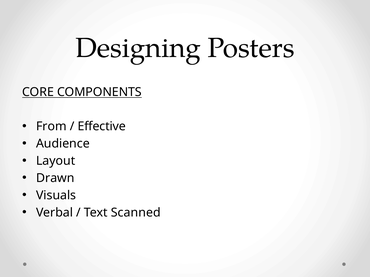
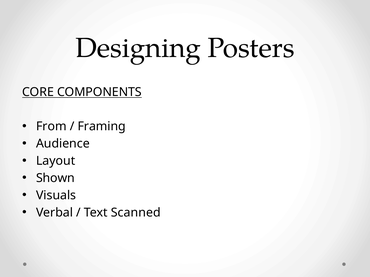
Effective: Effective -> Framing (102, 127)
Drawn: Drawn -> Shown (55, 178)
